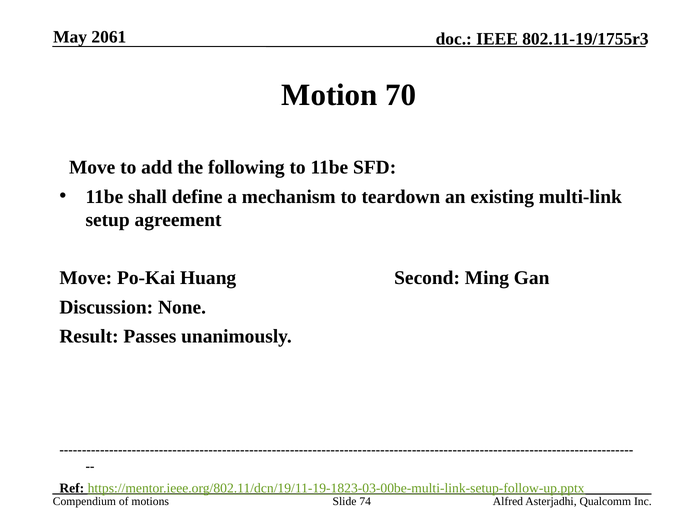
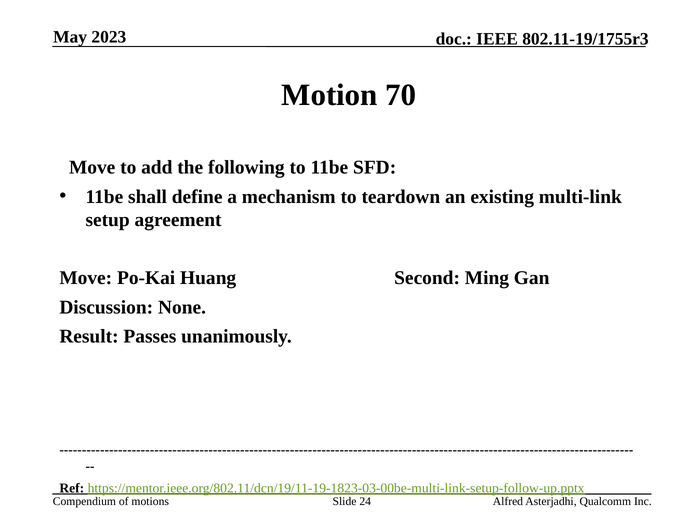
2061: 2061 -> 2023 (109, 37)
74: 74 -> 24 (365, 502)
